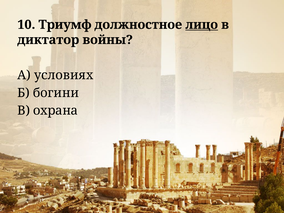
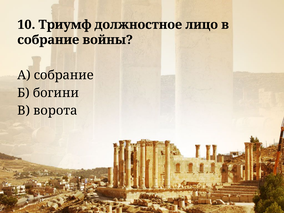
лицо underline: present -> none (202, 25)
диктатор: диктатор -> собрание (48, 40)
А условиях: условиях -> собрание (64, 75)
охрана: охрана -> ворота (55, 111)
